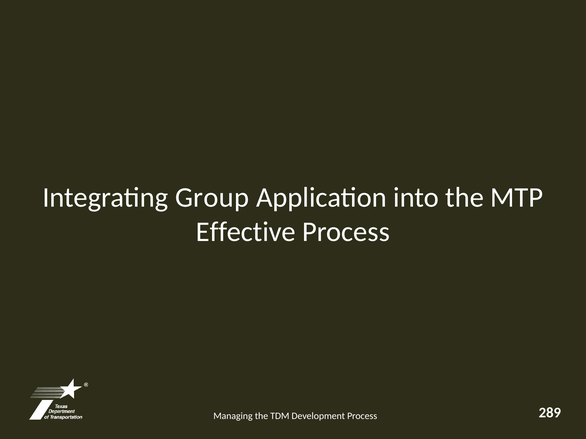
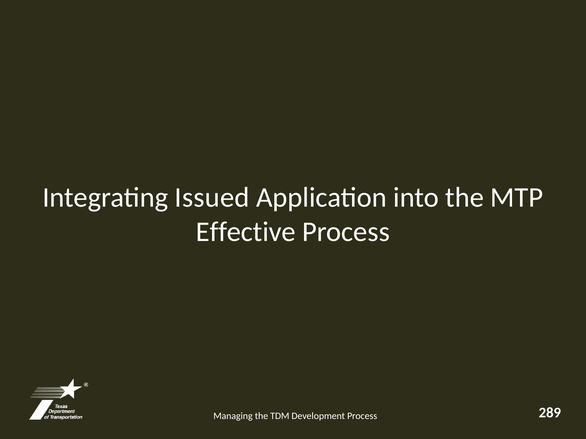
Group: Group -> Issued (212, 198)
